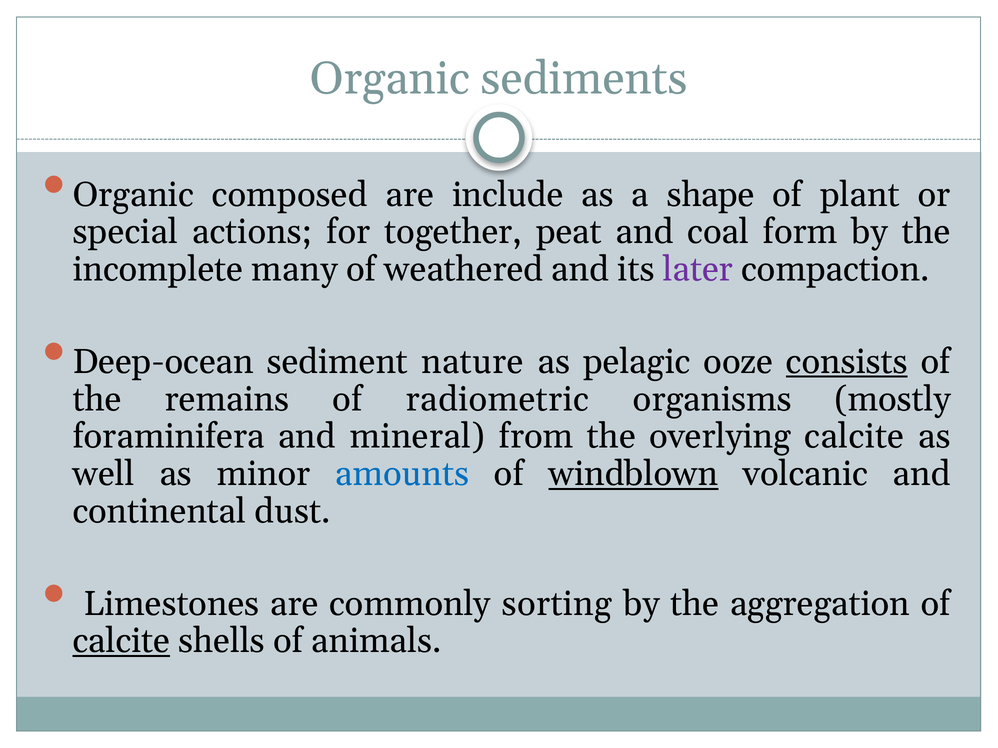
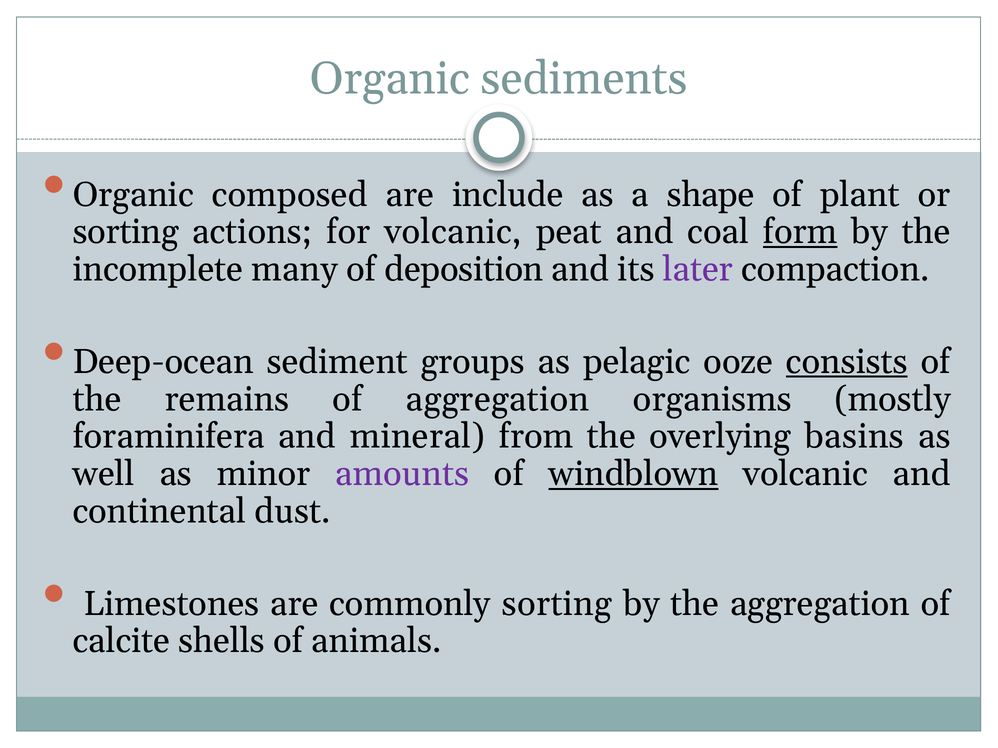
special: special -> sorting (126, 232)
for together: together -> volcanic (453, 232)
form underline: none -> present (800, 232)
weathered: weathered -> deposition (464, 270)
nature: nature -> groups (473, 362)
of radiometric: radiometric -> aggregation (497, 399)
overlying calcite: calcite -> basins (854, 437)
amounts colour: blue -> purple (402, 474)
calcite underline: present -> none (121, 641)
